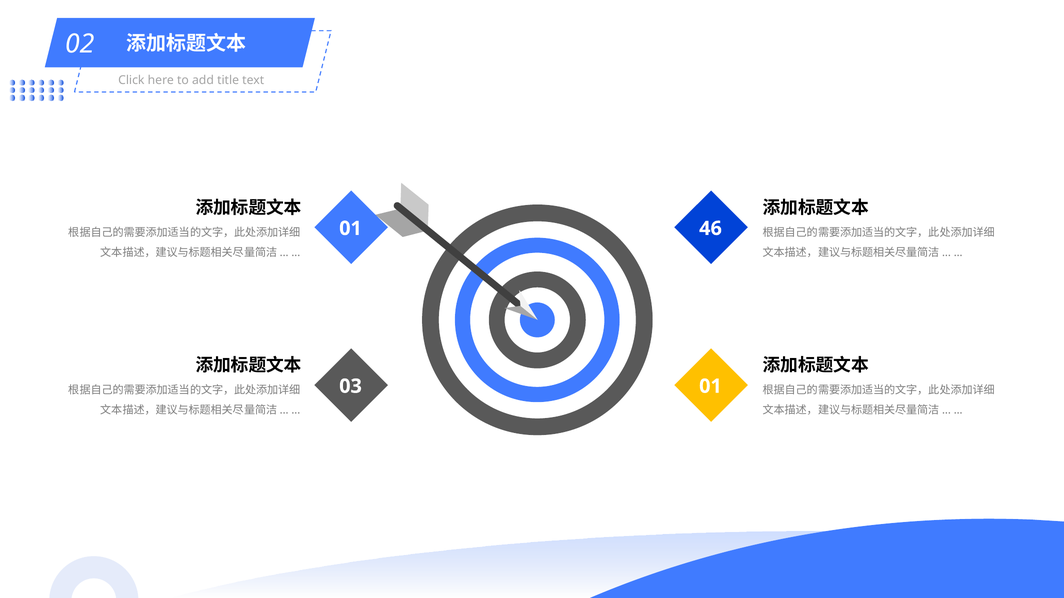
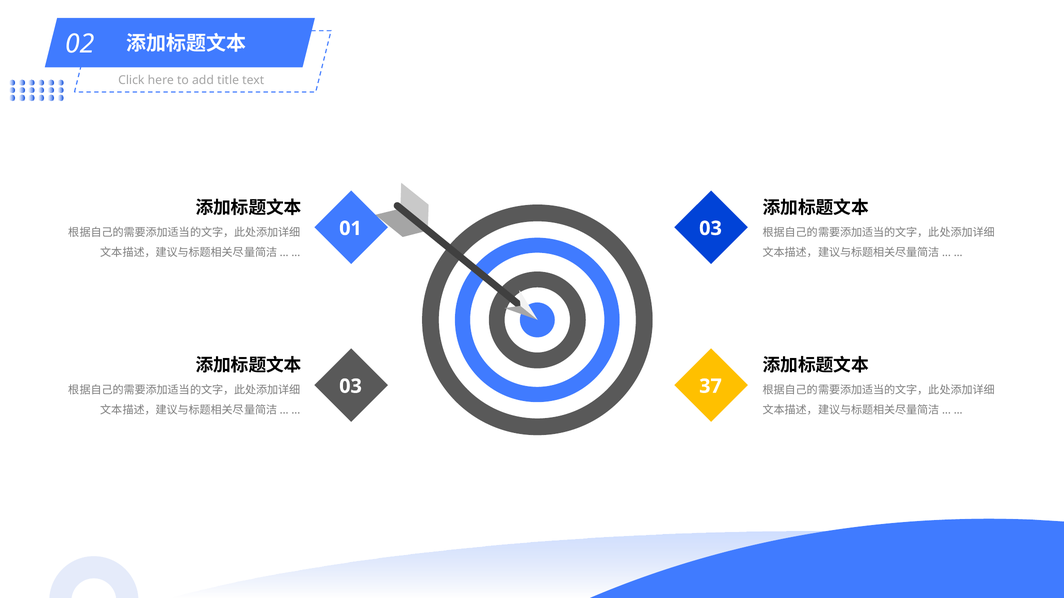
01 46: 46 -> 03 (711, 229)
03 01: 01 -> 37 (711, 387)
